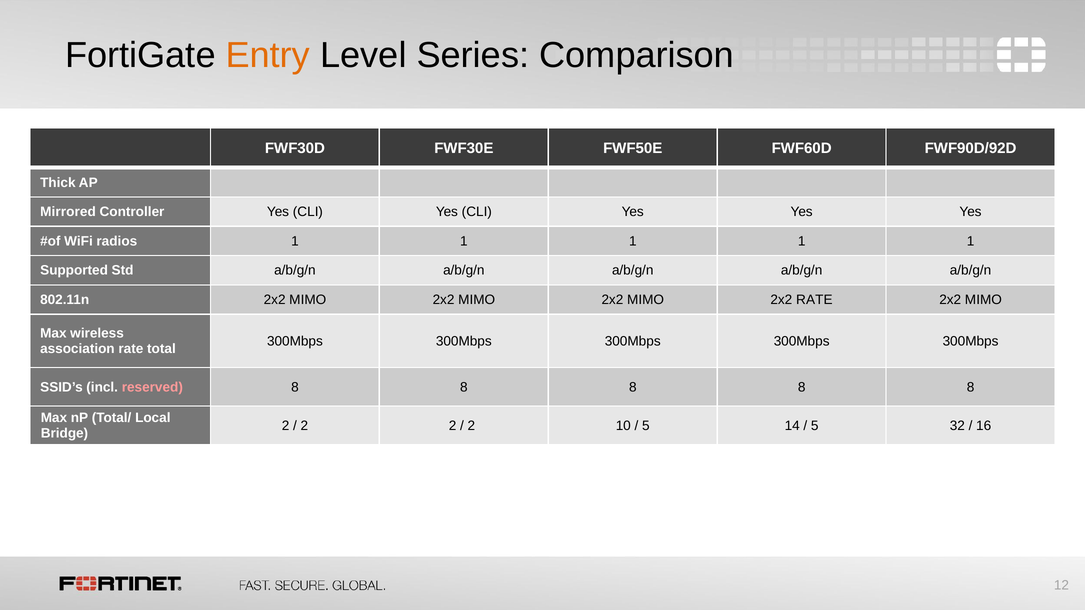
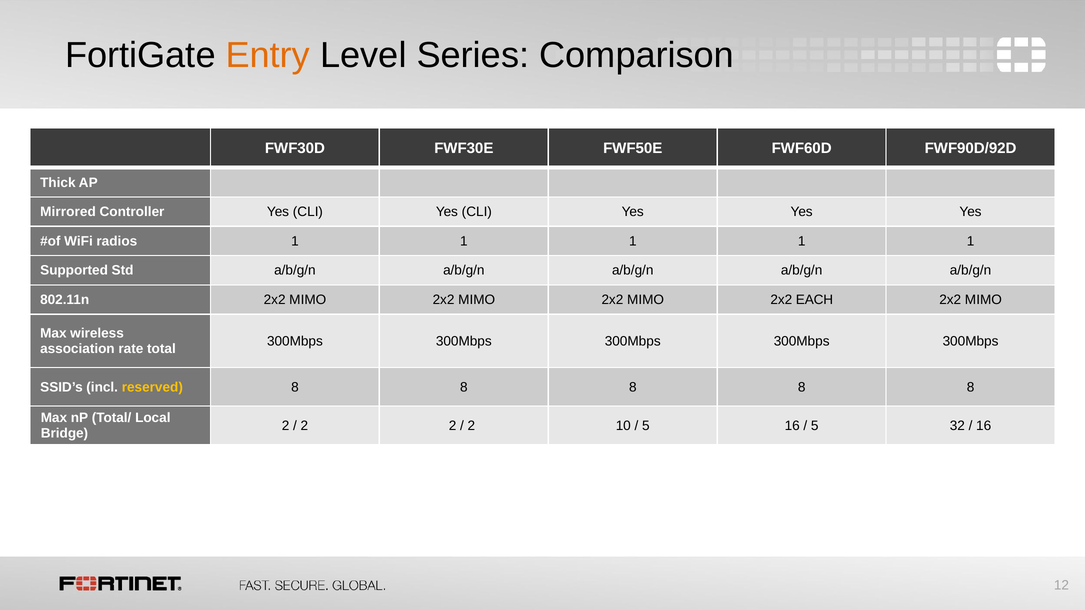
2x2 RATE: RATE -> EACH (814, 300)
reserved colour: pink -> yellow (152, 387)
5 14: 14 -> 16 (792, 426)
